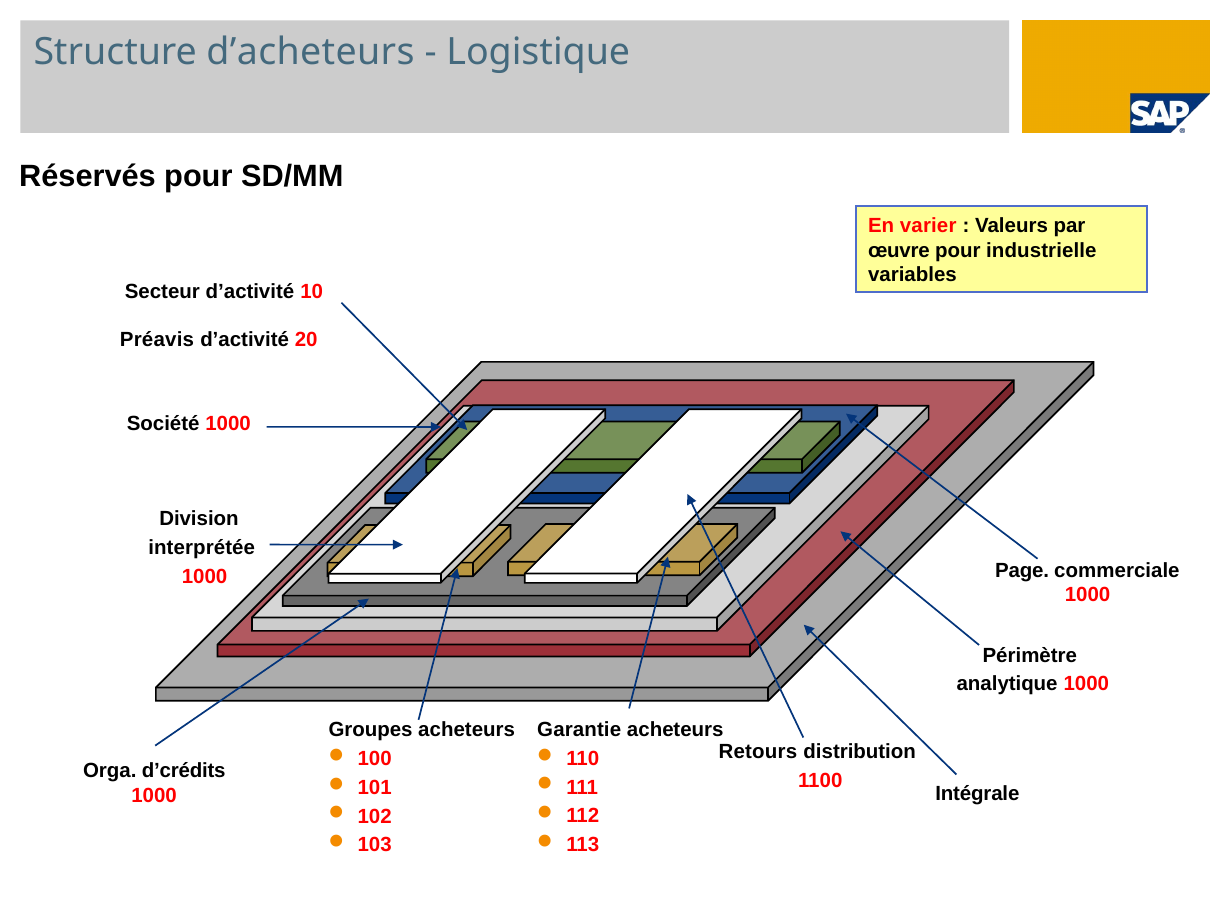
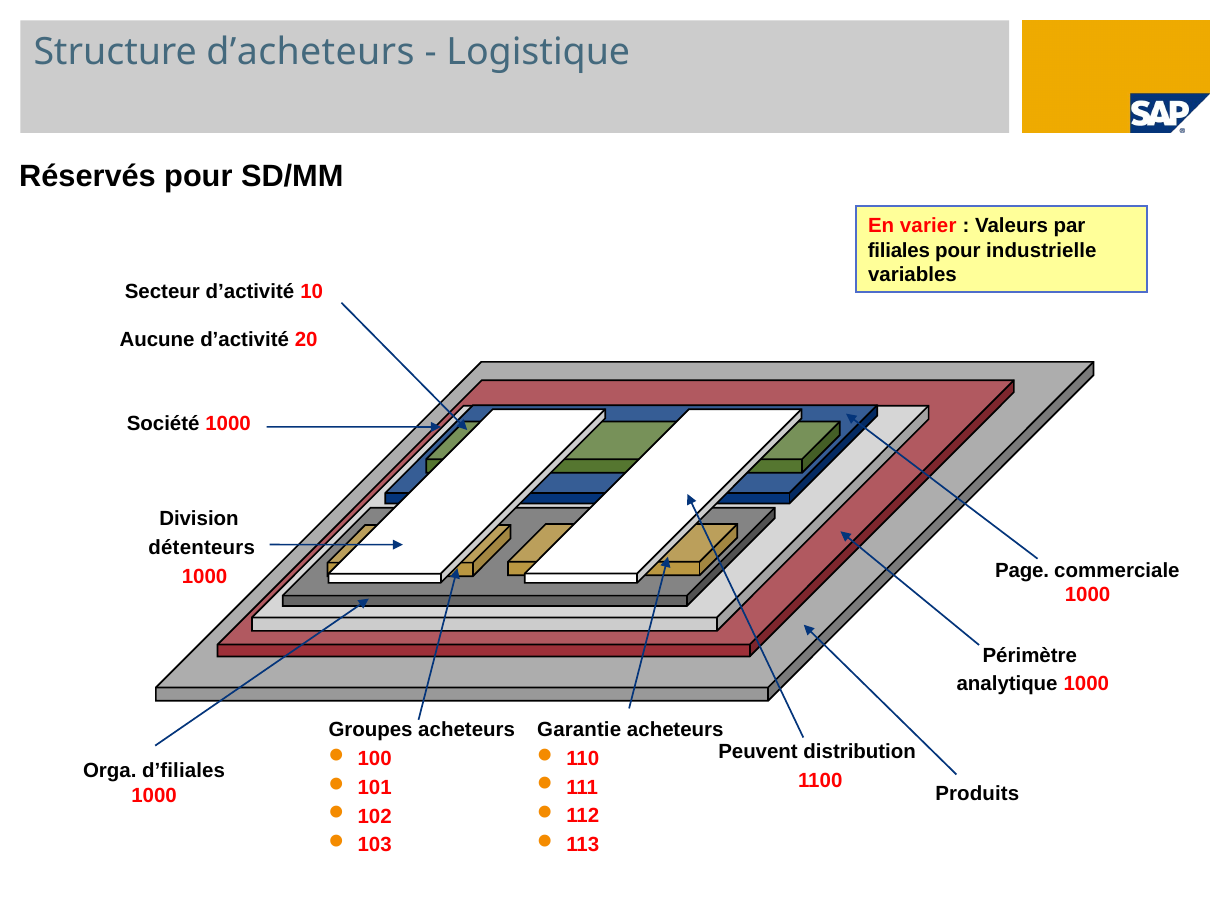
œuvre: œuvre -> filiales (899, 250)
Préavis: Préavis -> Aucune (157, 340)
interprétée: interprétée -> détenteurs (202, 548)
Retours: Retours -> Peuvent (758, 752)
d’crédits: d’crédits -> d’filiales (184, 770)
Intégrale: Intégrale -> Produits (977, 794)
